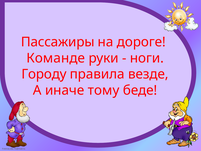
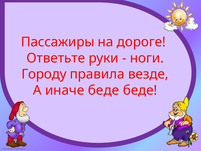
Команде: Команде -> Ответьте (56, 58)
иначе тому: тому -> беде (104, 90)
